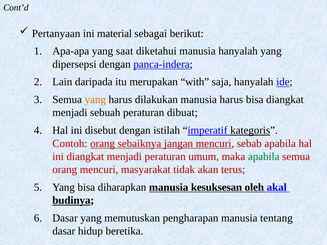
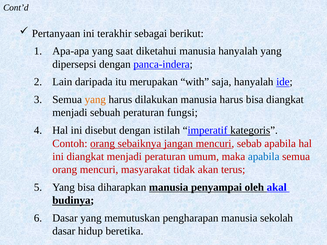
material: material -> terakhir (114, 33)
dibuat: dibuat -> fungsi (182, 113)
apabila colour: green -> blue (264, 157)
kesuksesan: kesuksesan -> penyampai (216, 187)
tentang: tentang -> sekolah (276, 218)
